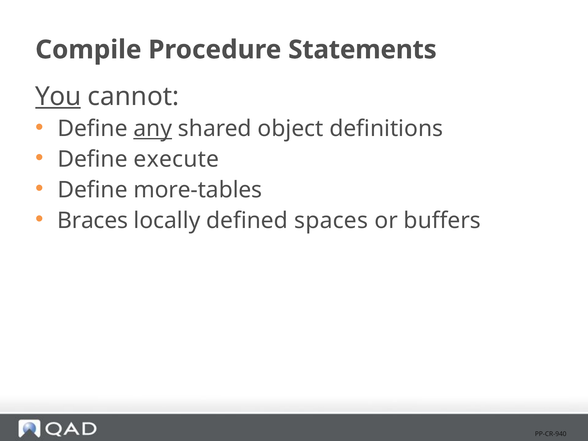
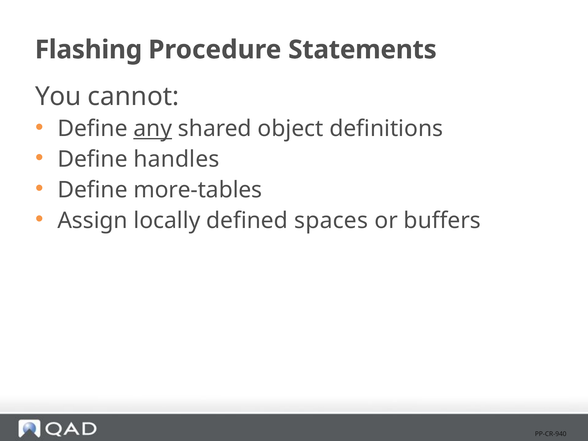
Compile: Compile -> Flashing (89, 50)
You underline: present -> none (58, 97)
execute: execute -> handles (176, 159)
Braces: Braces -> Assign (93, 221)
